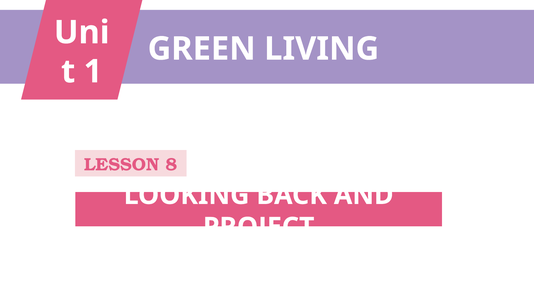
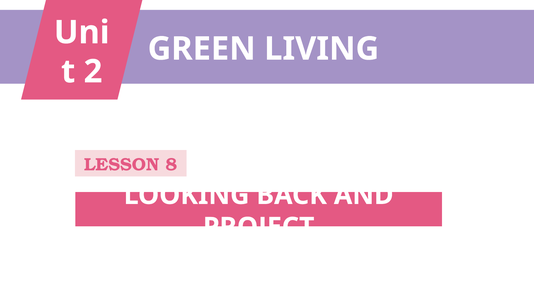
1: 1 -> 2 (93, 72)
